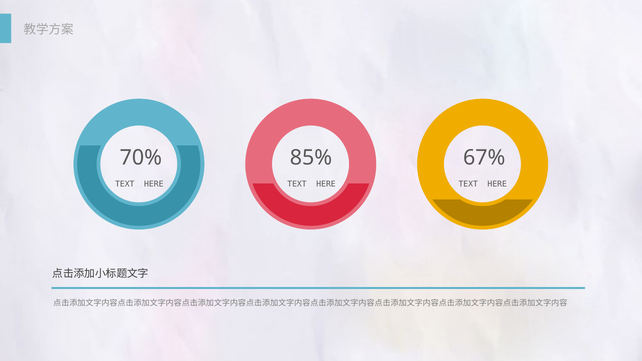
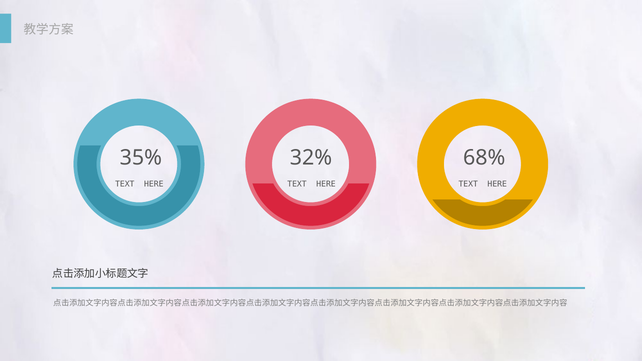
70%: 70% -> 35% (141, 158)
85%: 85% -> 32% (311, 158)
67%: 67% -> 68% (484, 158)
